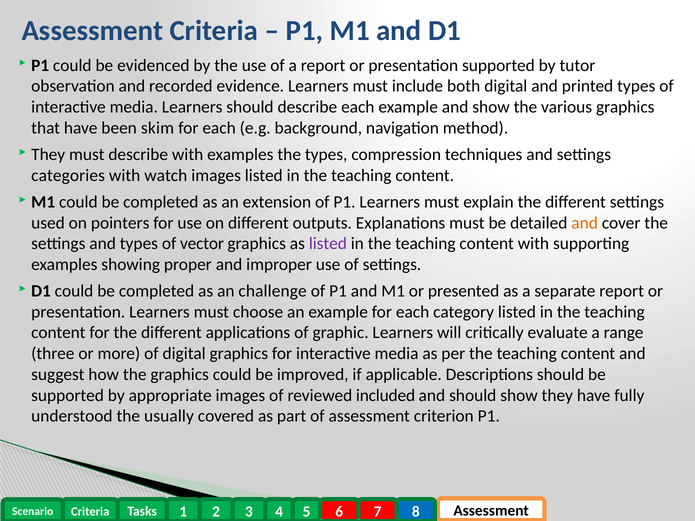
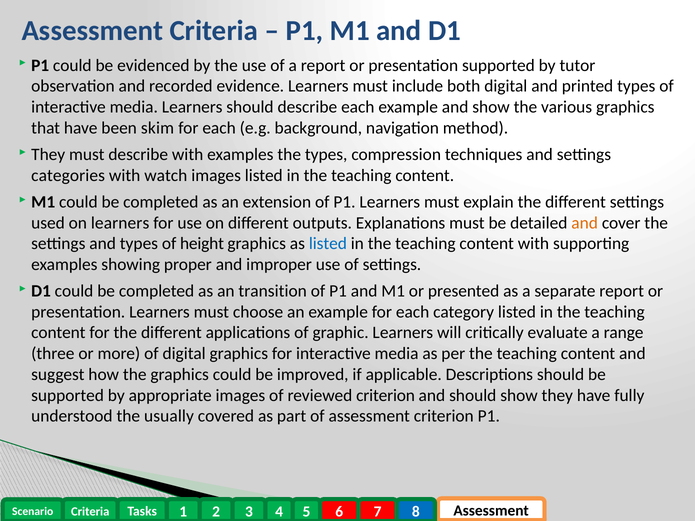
on pointers: pointers -> learners (120, 223)
vector: vector -> height (202, 244)
listed colour: purple -> blue (328, 244)
challenge: challenge -> transition (273, 291)
reviewed included: included -> criterion (386, 395)
